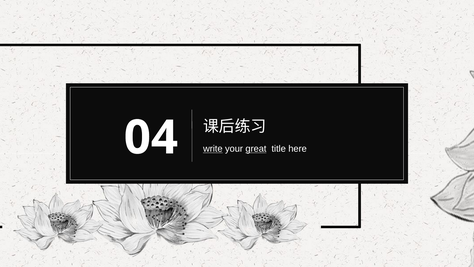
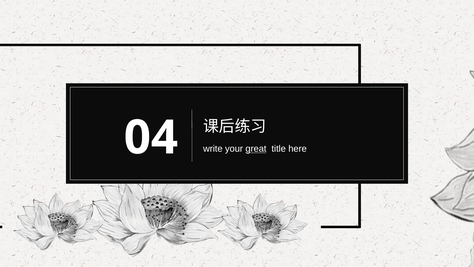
write underline: present -> none (213, 149)
